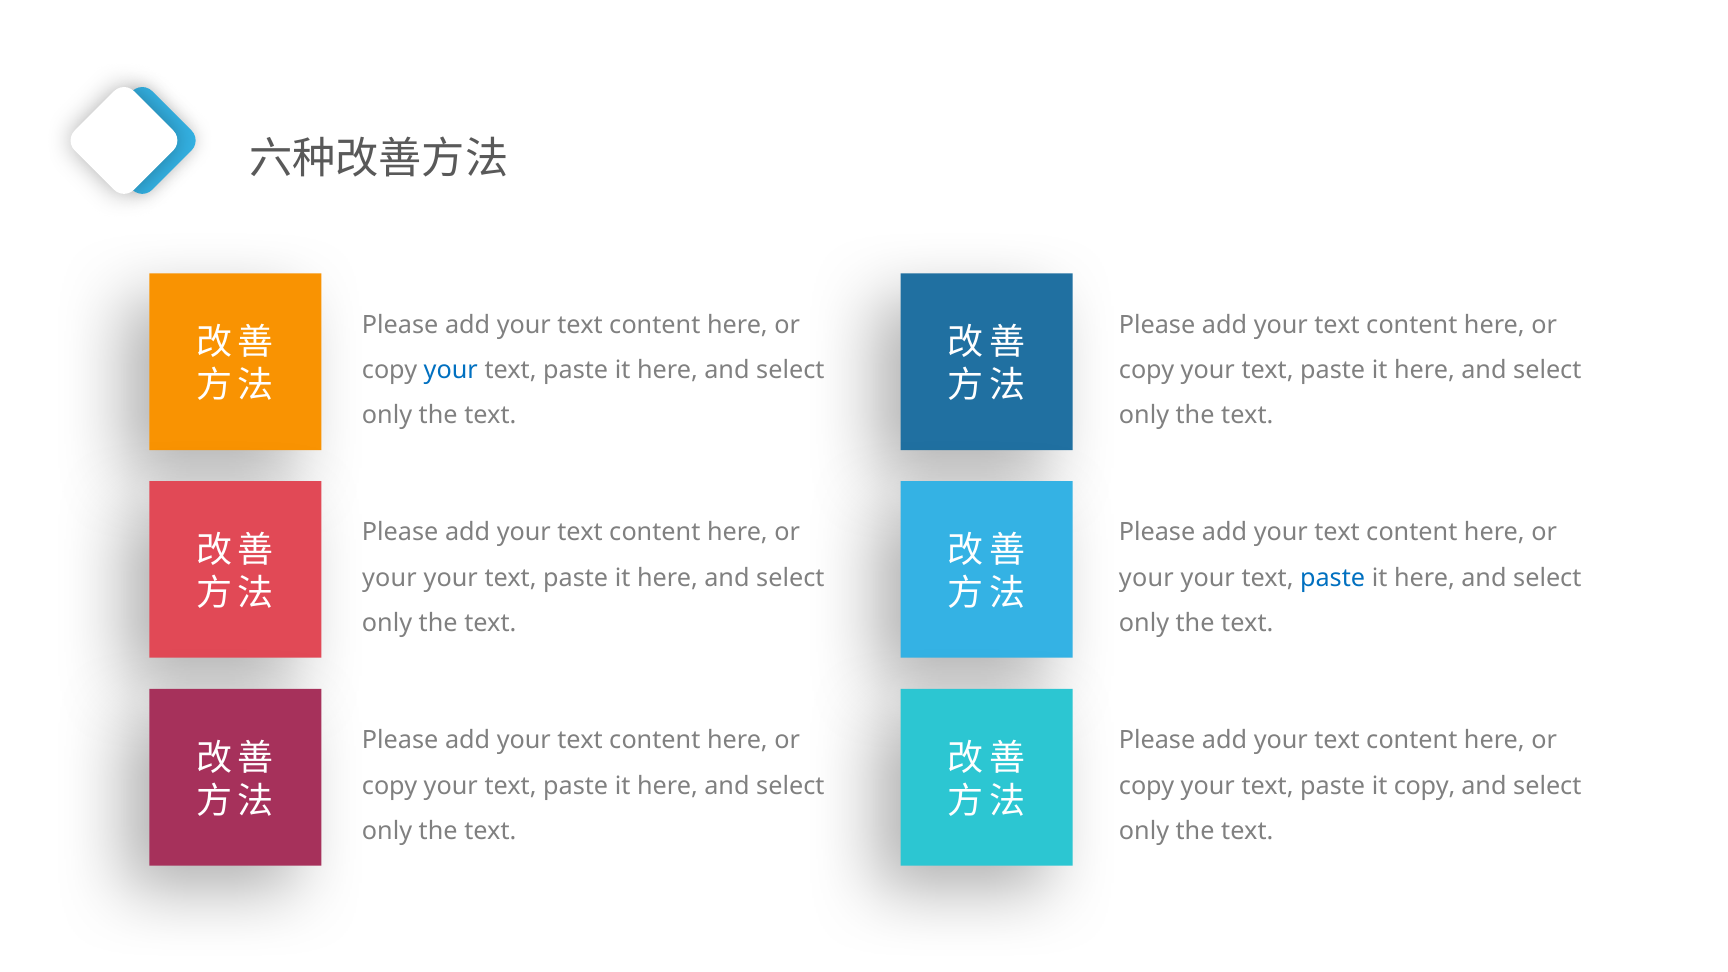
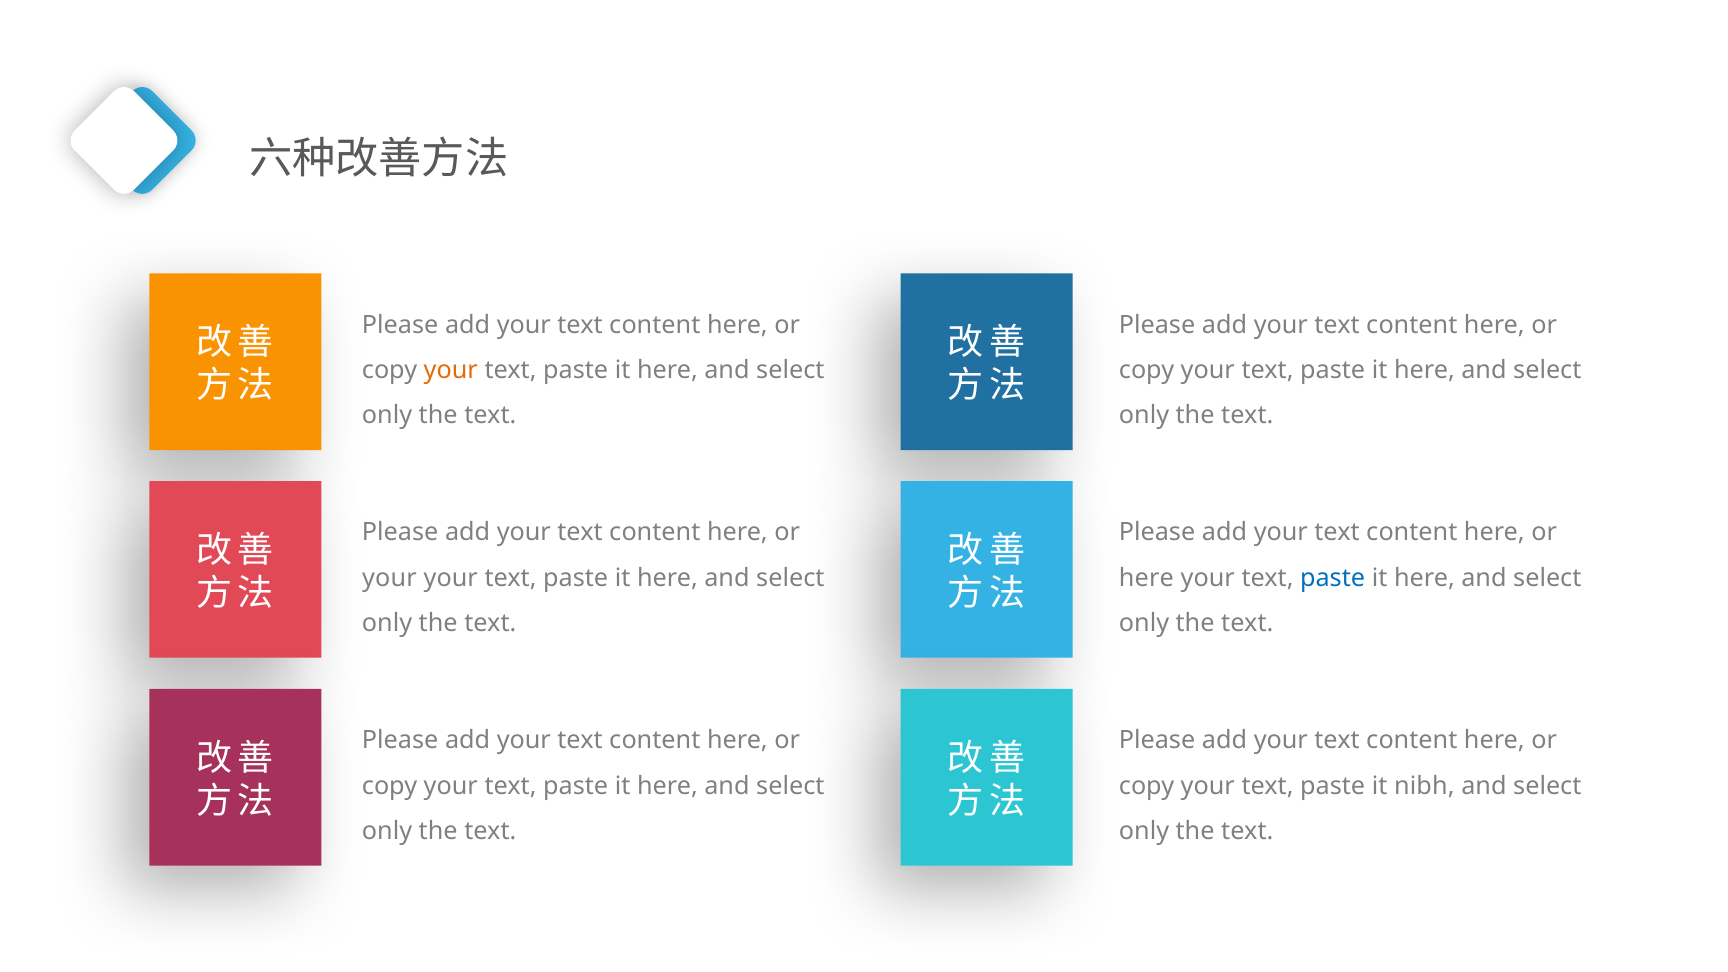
your colour: blue -> orange (451, 370)
your: your -> here (1146, 578)
it copy: copy -> nibh (1424, 786)
